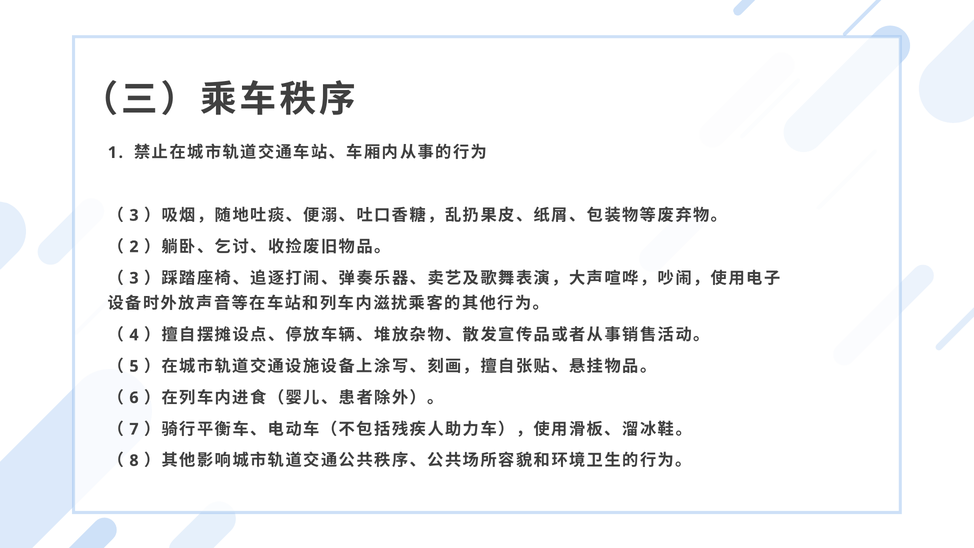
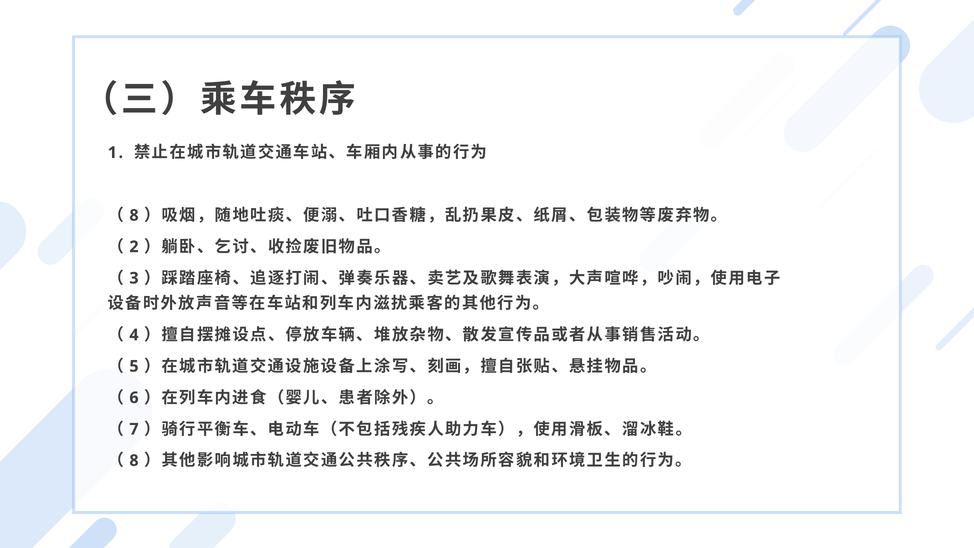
3: 3 -> 8 (134, 215)
